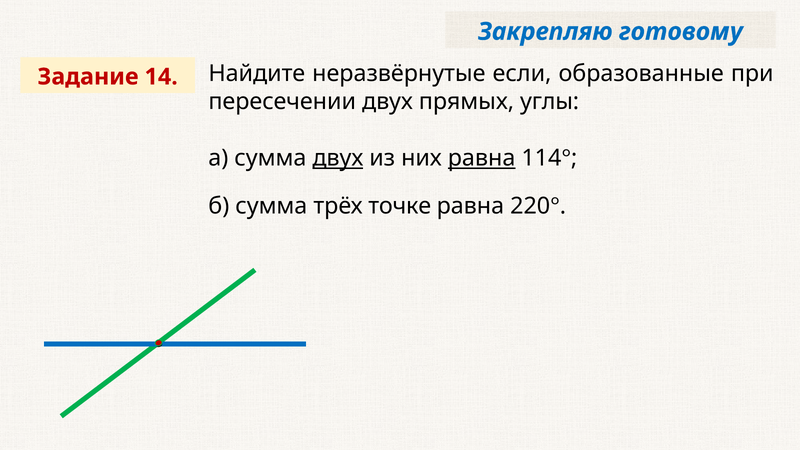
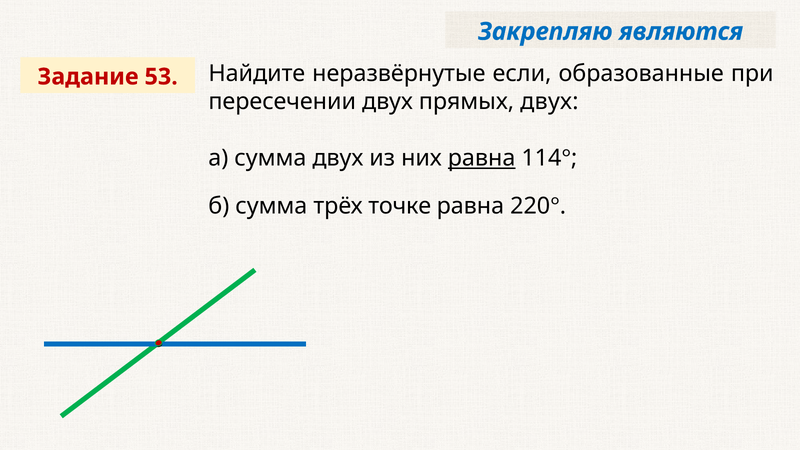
готовому: готовому -> являются (681, 32)
14: 14 -> 53 (161, 77)
прямых углы: углы -> двух (549, 101)
двух underline: present -> none (338, 158)
